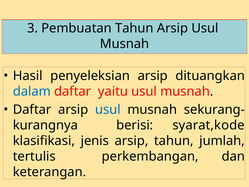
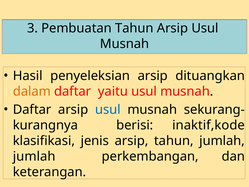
dalam colour: blue -> orange (32, 91)
syarat,kode: syarat,kode -> inaktif,kode (209, 125)
tertulis: tertulis -> jumlah (34, 156)
